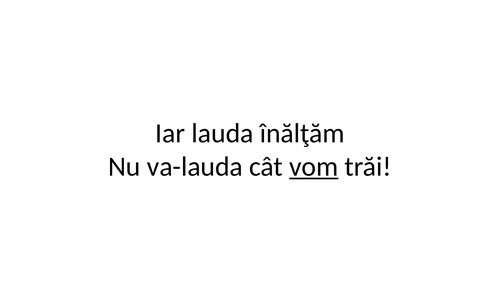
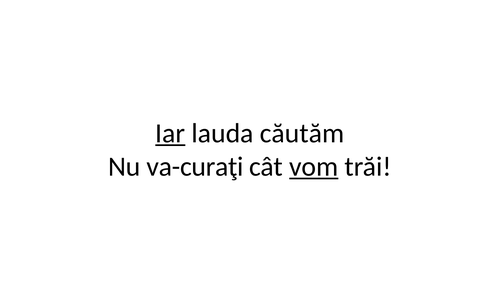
Iar underline: none -> present (170, 133)
înălţăm: înălţăm -> căutăm (302, 133)
va-lauda: va-lauda -> va-curaţi (195, 167)
